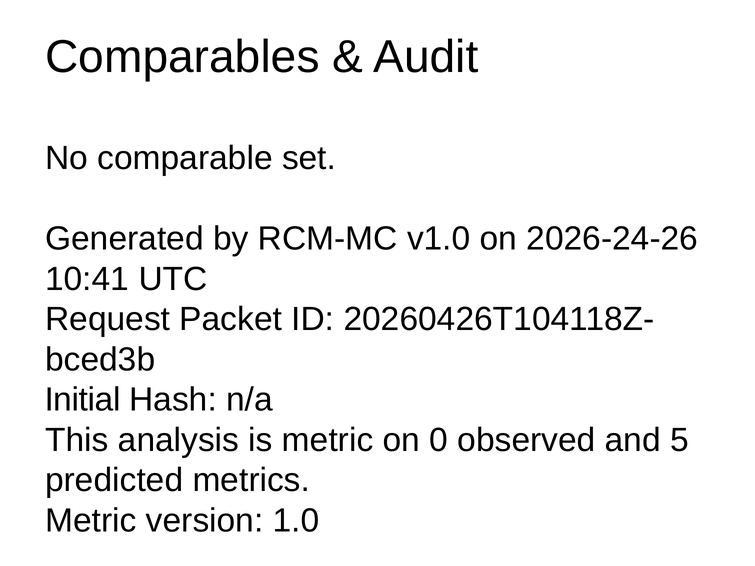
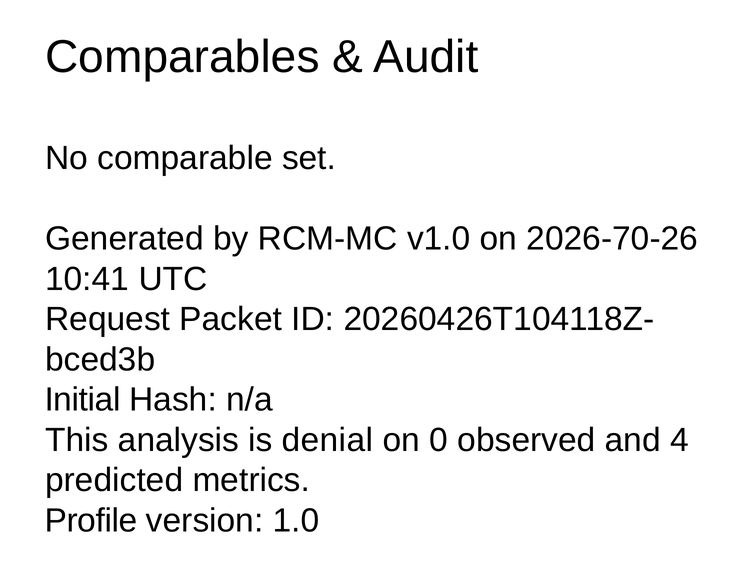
2026-24-26: 2026-24-26 -> 2026-70-26 (612, 239)
is metric: metric -> denial (328, 440)
5: 5 -> 4 (680, 440)
Metric: Metric -> Profile (91, 521)
